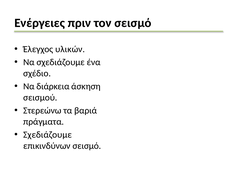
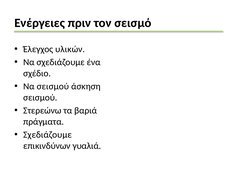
Να διάρκεια: διάρκεια -> σεισμού (53, 86)
επικινδύνων σεισμό: σεισμό -> γυαλιά (87, 146)
